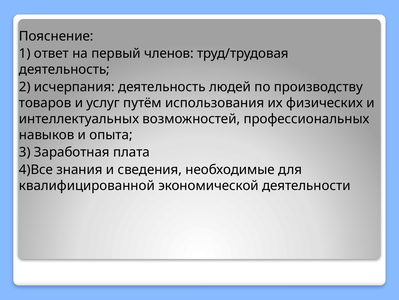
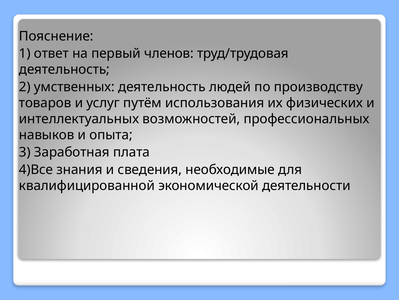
исчерпания: исчерпания -> умственных (74, 87)
